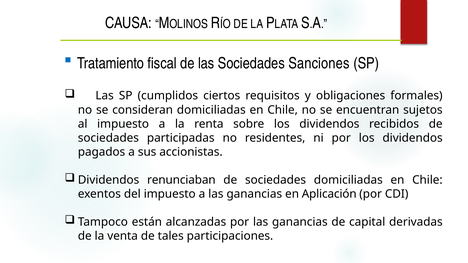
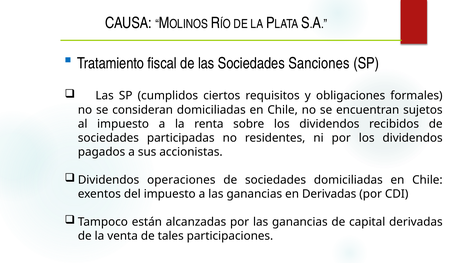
renunciaban: renunciaban -> operaciones (181, 180)
en Aplicación: Aplicación -> Derivadas (329, 194)
